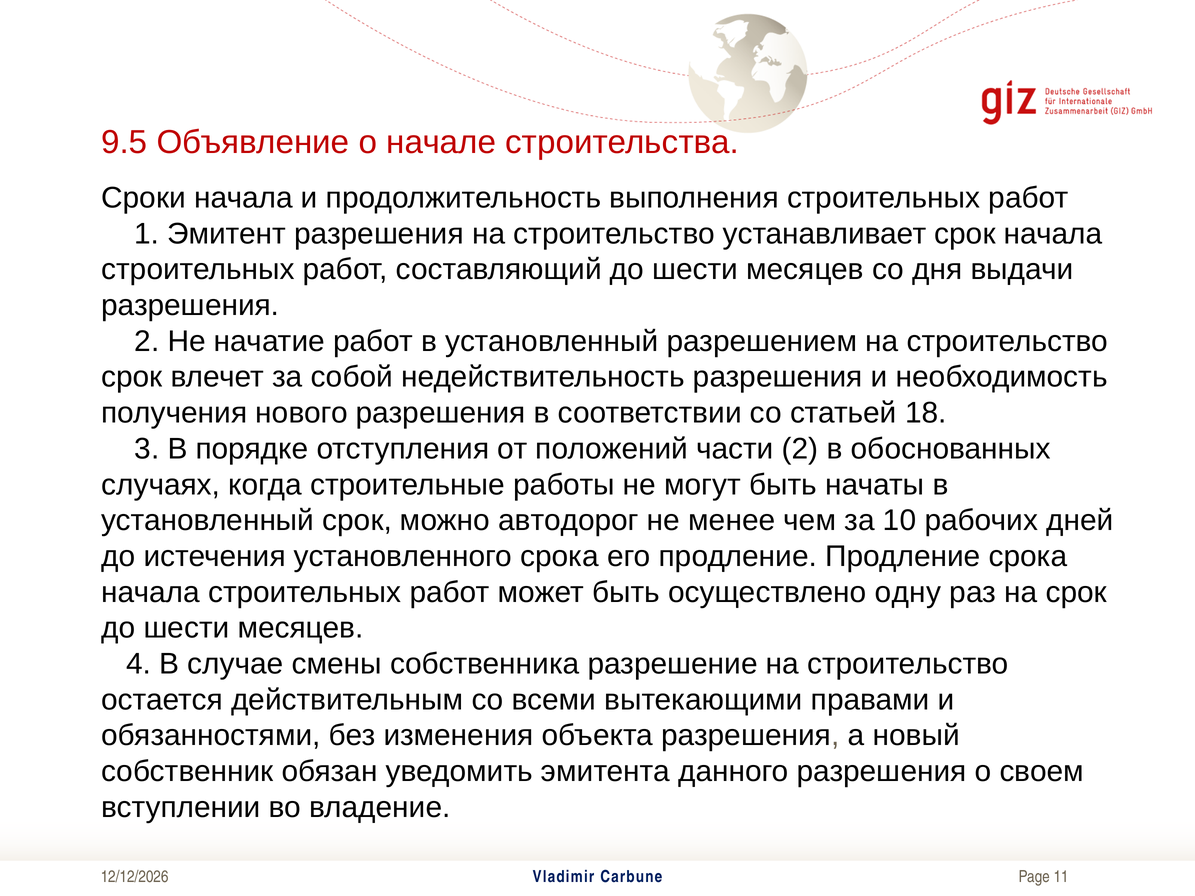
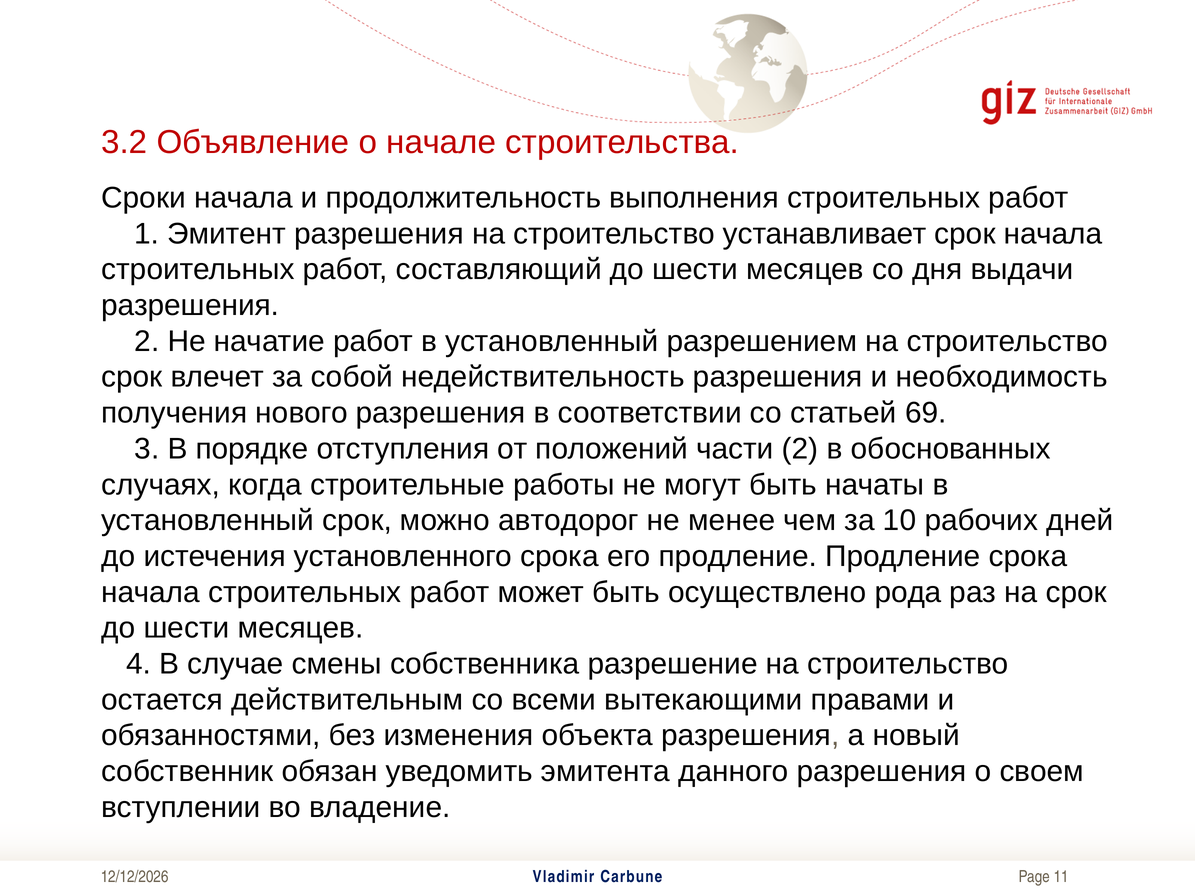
9.5: 9.5 -> 3.2 (124, 142)
18: 18 -> 69 (926, 413)
одну: одну -> рода (908, 592)
